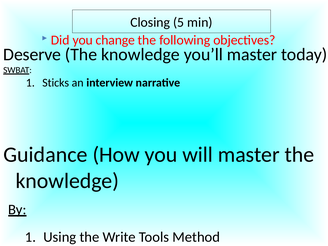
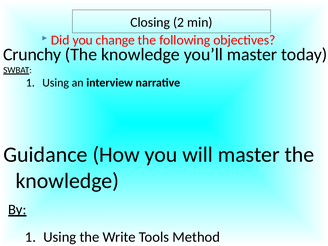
5: 5 -> 2 (179, 22)
Deserve: Deserve -> Crunchy (32, 55)
Sticks: Sticks -> Using (56, 83)
